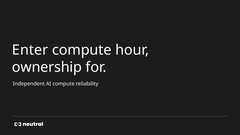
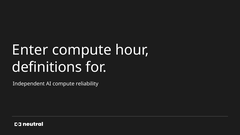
ownership: ownership -> definitions (47, 67)
